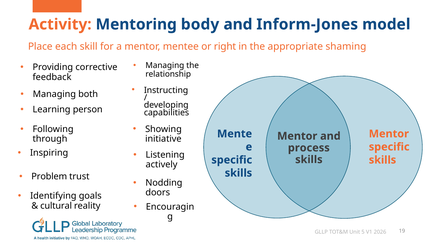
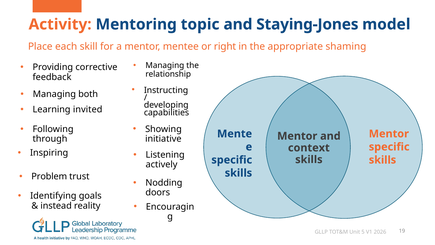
body: body -> topic (200, 24)
Inform-Jones: Inform-Jones -> Staying-Jones (307, 24)
person: person -> invited (88, 109)
process: process -> context (309, 148)
cultural: cultural -> instead (56, 206)
